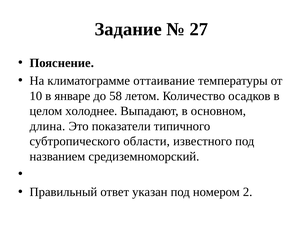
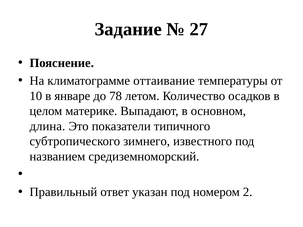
58: 58 -> 78 (116, 96)
холоднее: холоднее -> материке (91, 111)
области: области -> зимнего (147, 141)
